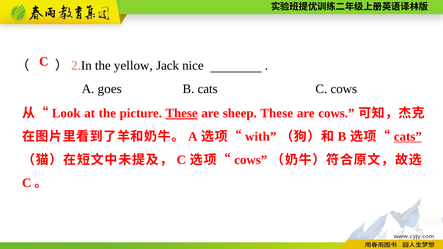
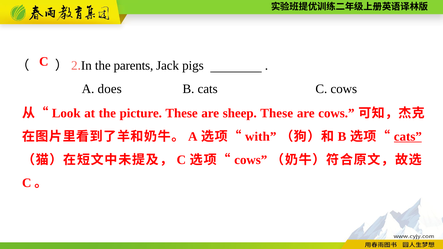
yellow: yellow -> parents (133, 66)
nice: nice -> pigs (193, 66)
goes: goes -> does (110, 89)
These underline: present -> none (182, 113)
